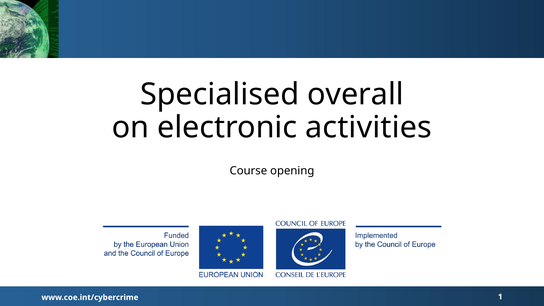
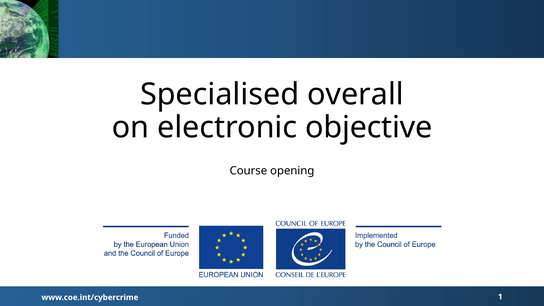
activities: activities -> objective (369, 128)
